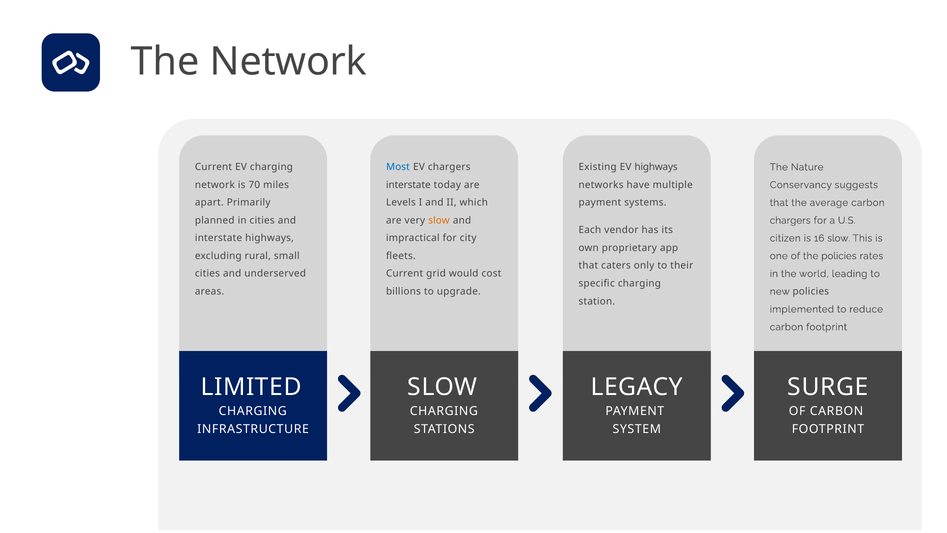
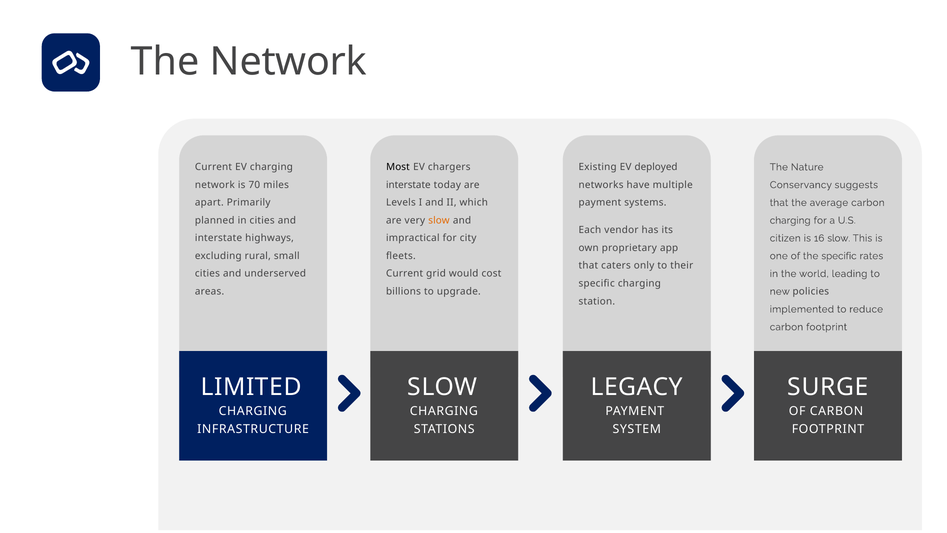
Most colour: blue -> black (398, 167)
EV highways: highways -> deployed (656, 167)
chargers: chargers -> charging (790, 220)
the policies: policies -> specific (839, 256)
